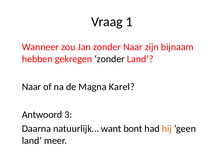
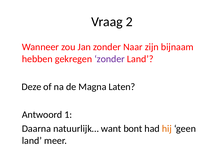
1: 1 -> 2 (129, 22)
zonder colour: black -> purple (110, 59)
Naar: Naar -> Deze (31, 87)
Karel: Karel -> Laten (122, 87)
3: 3 -> 1 (68, 115)
